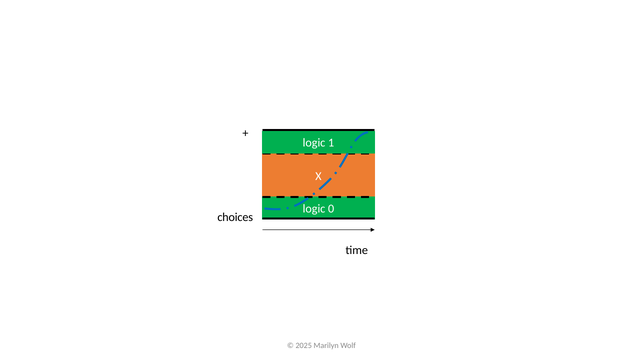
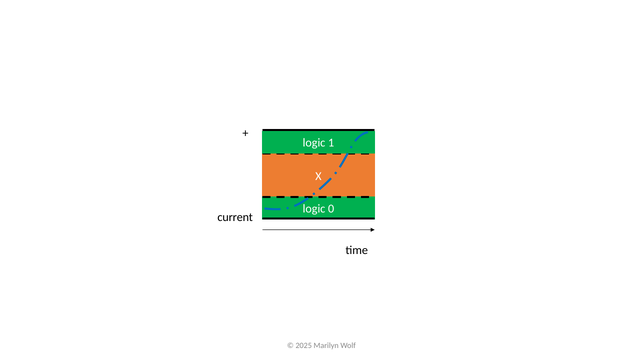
choices: choices -> current (235, 217)
